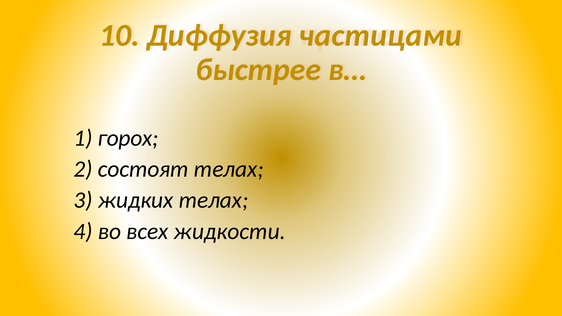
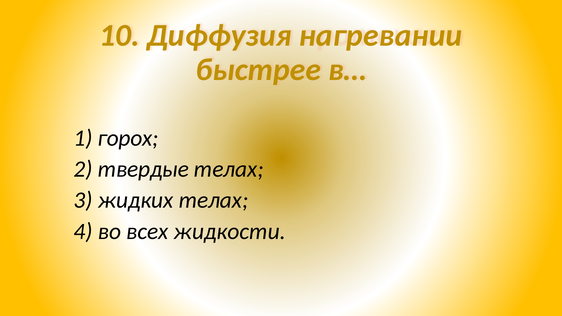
частицами: частицами -> нагревании (380, 36)
состоят: состоят -> твердые (143, 169)
